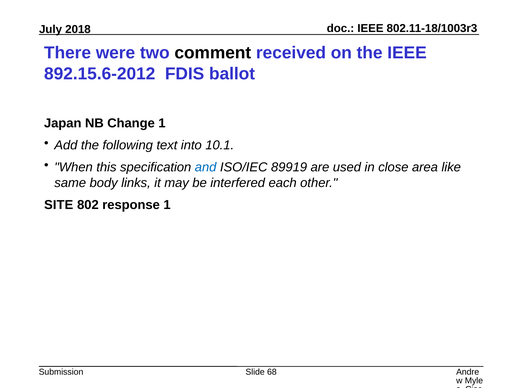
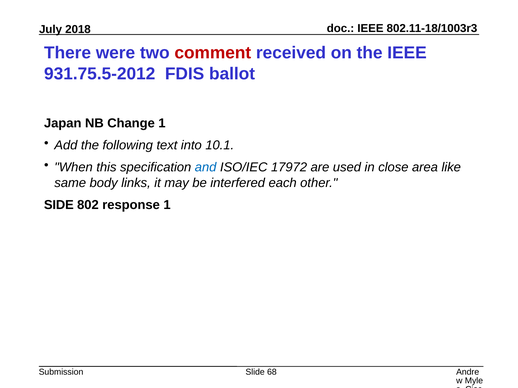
comment colour: black -> red (213, 53)
892.15.6-2012: 892.15.6-2012 -> 931.75.5-2012 (100, 74)
89919: 89919 -> 17972 (289, 168)
SITE: SITE -> SIDE (59, 205)
